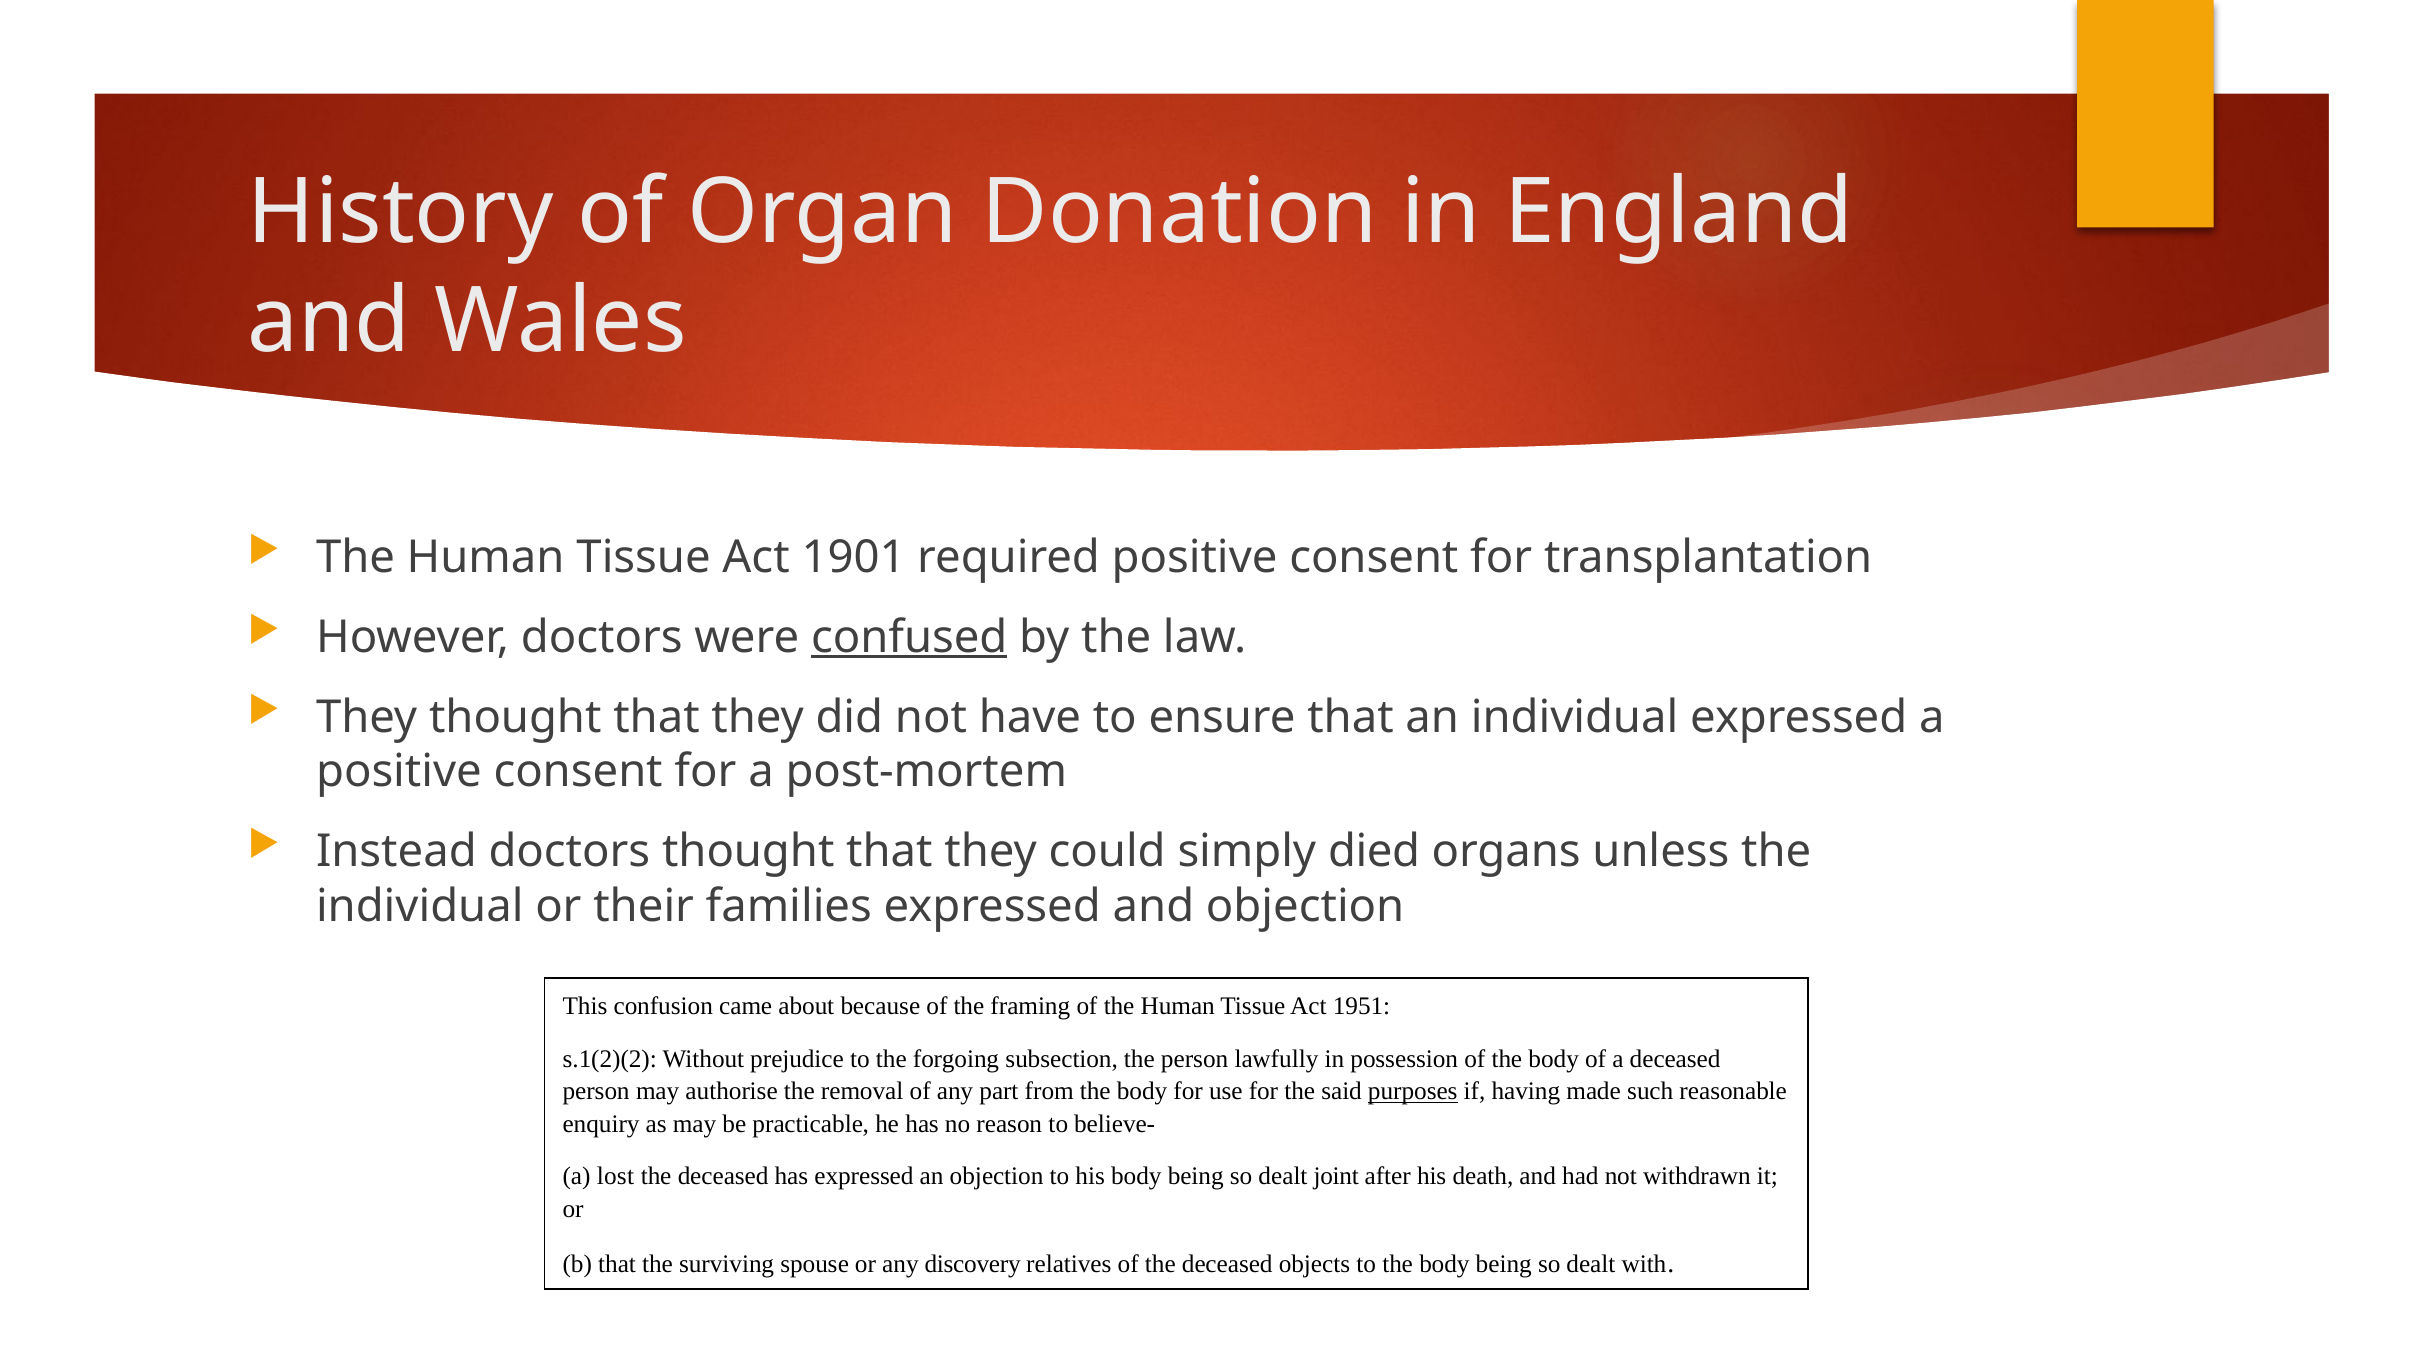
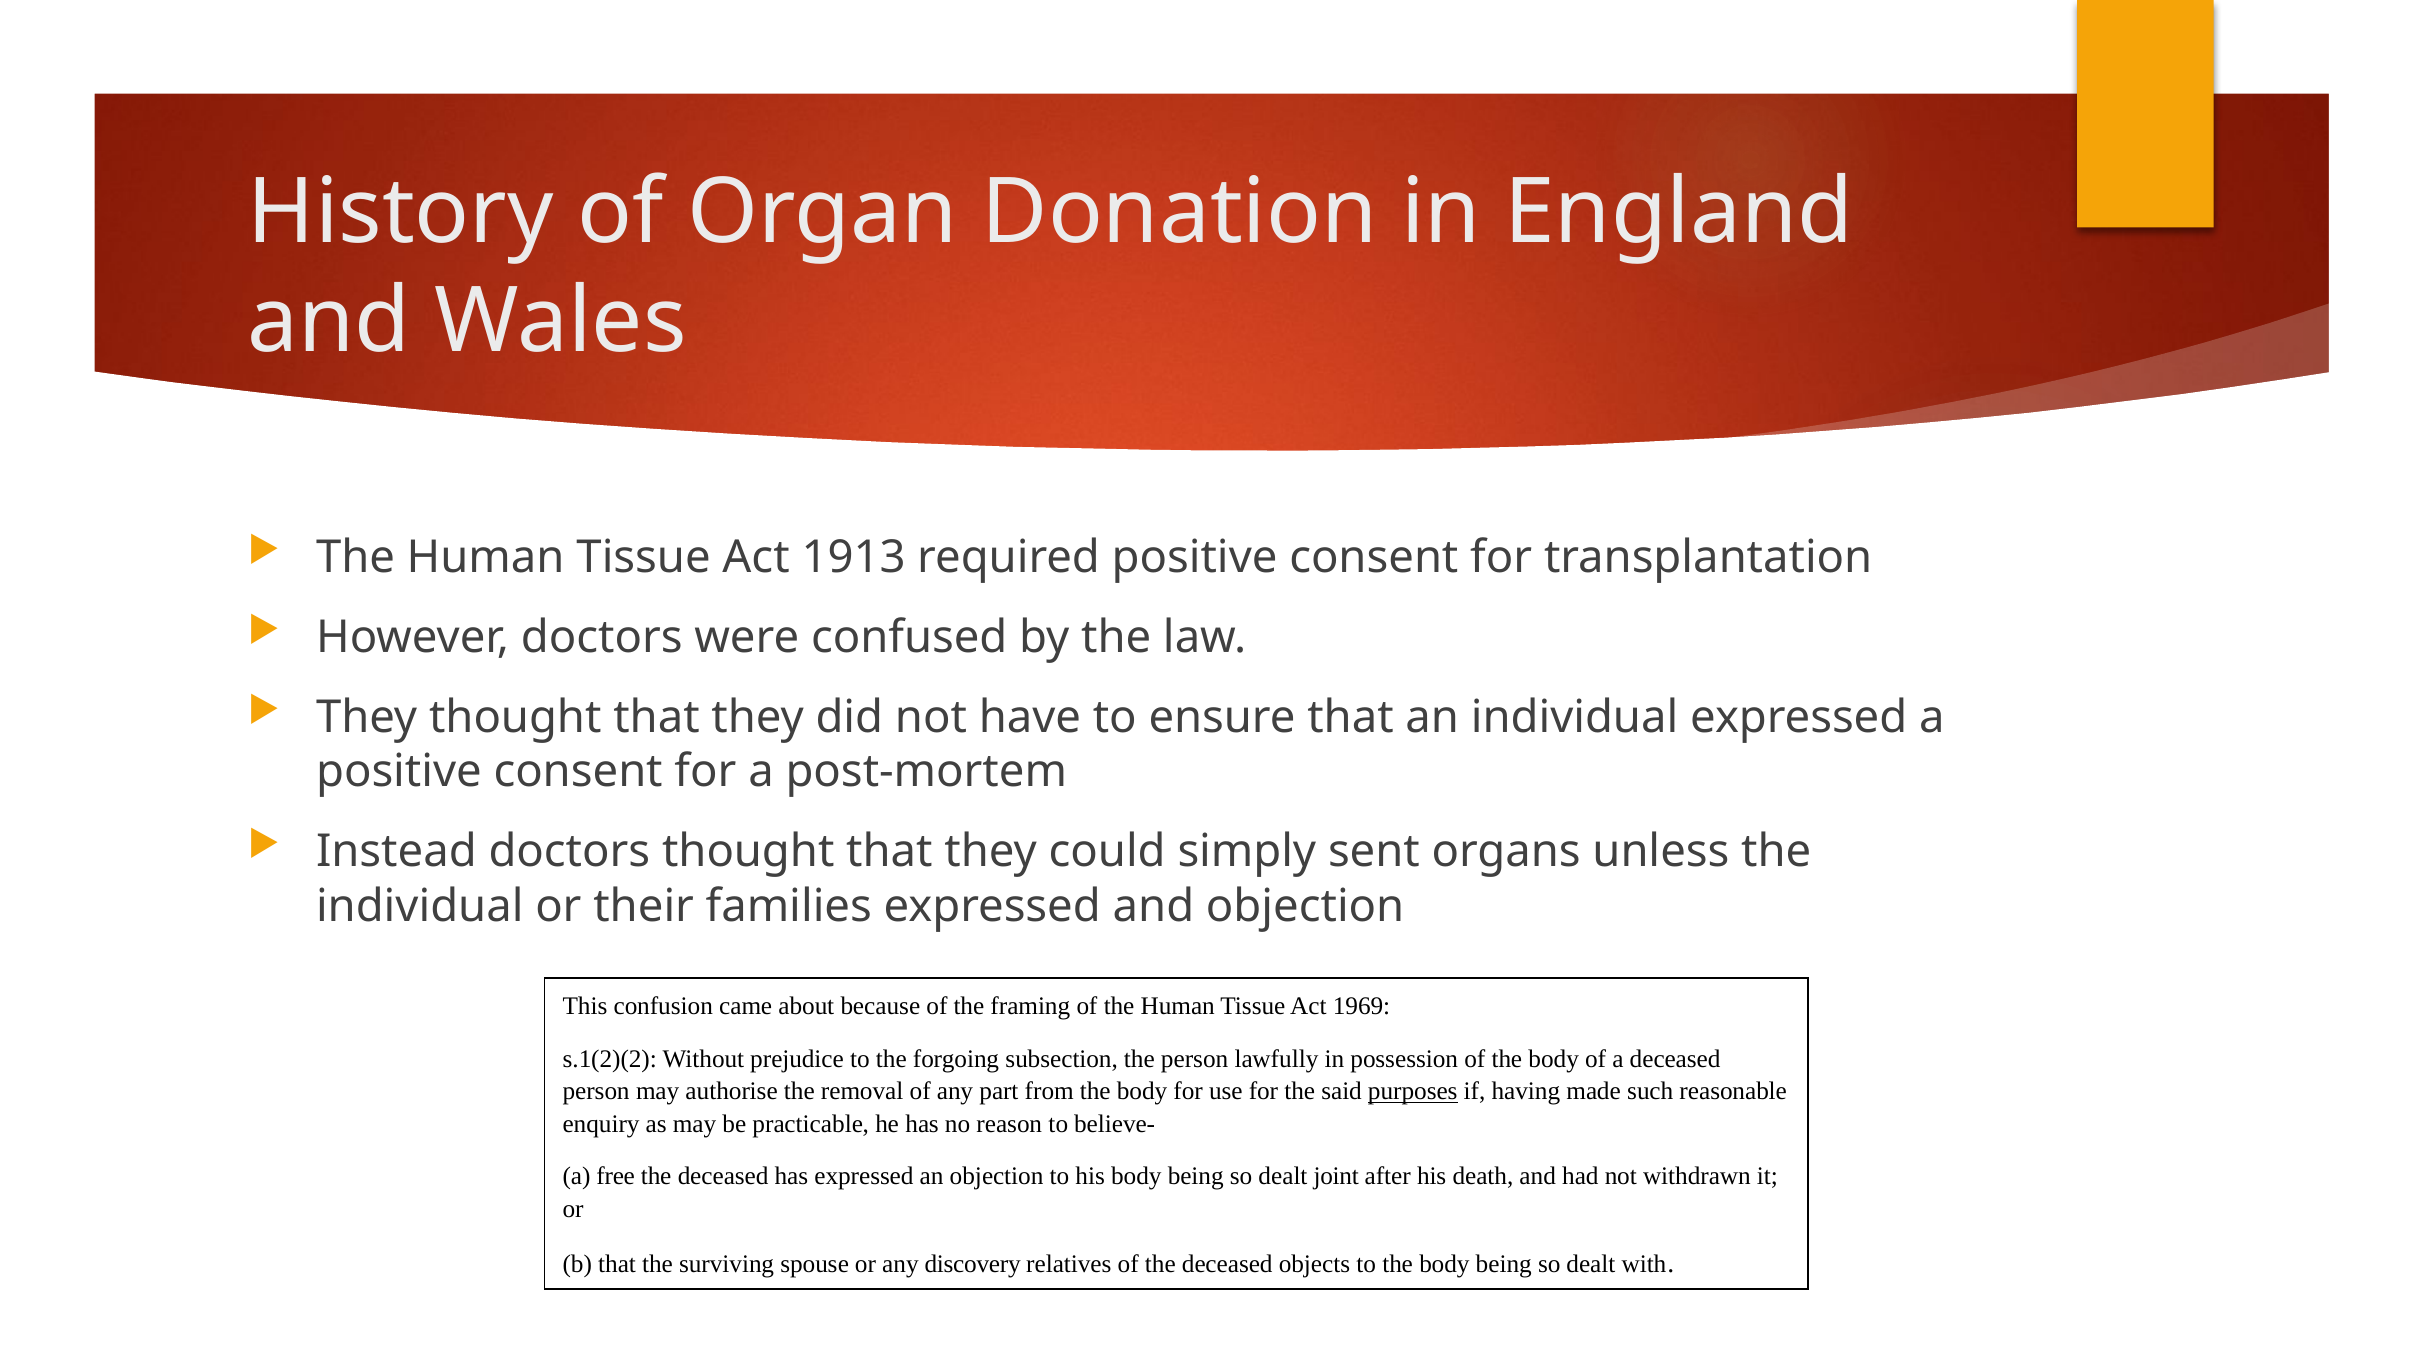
1901: 1901 -> 1913 (854, 557)
confused underline: present -> none (909, 637)
died: died -> sent (1374, 851)
1951: 1951 -> 1969 (1362, 1007)
lost: lost -> free (616, 1177)
